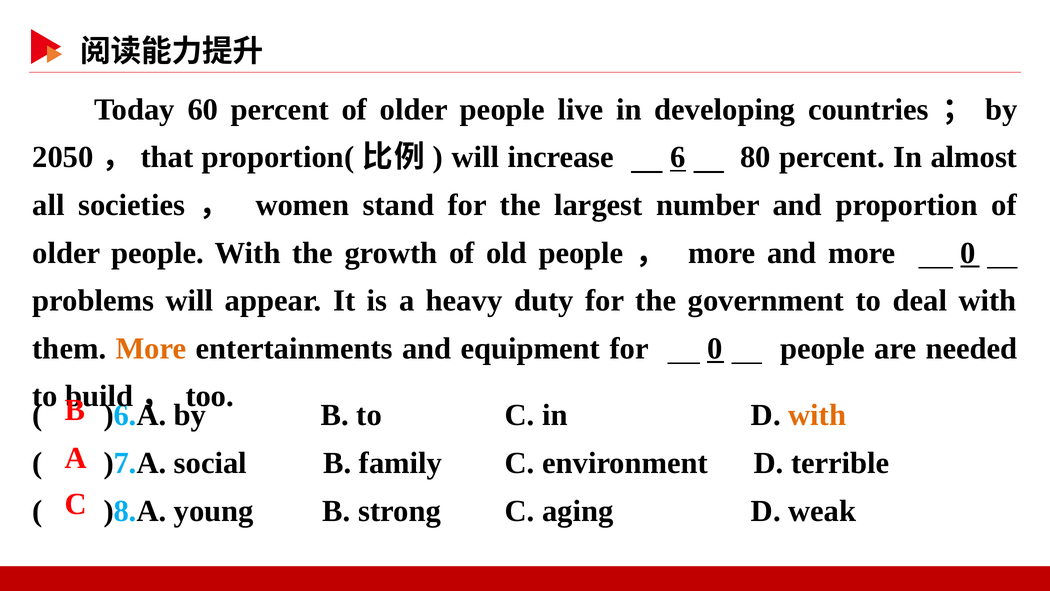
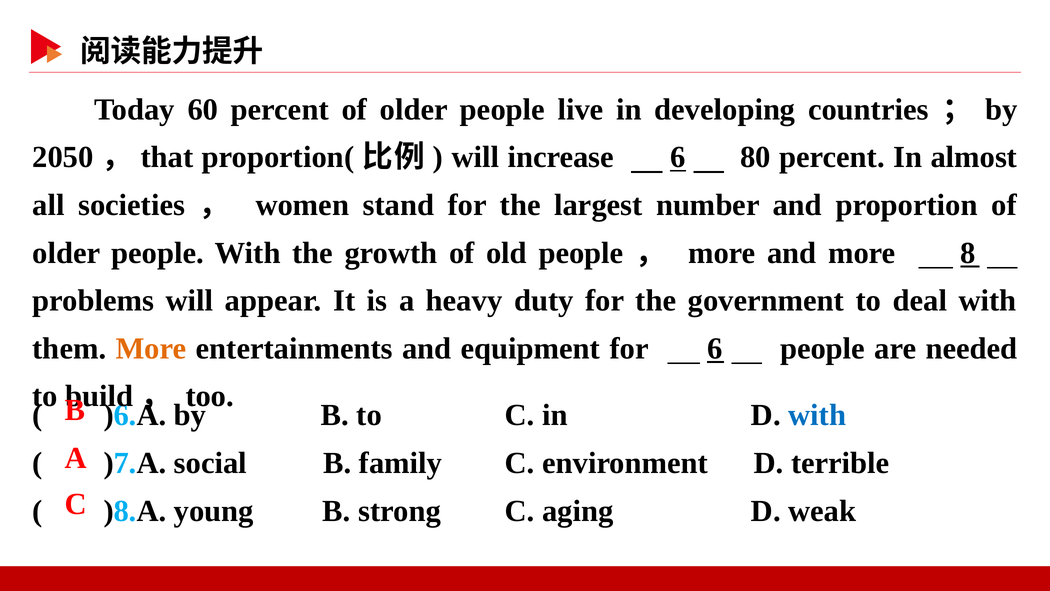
more 0: 0 -> 8 (968, 253)
for 0: 0 -> 6 (715, 348)
with colour: orange -> blue (817, 415)
